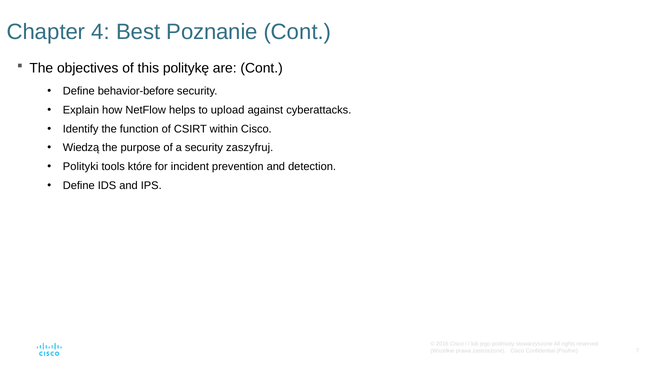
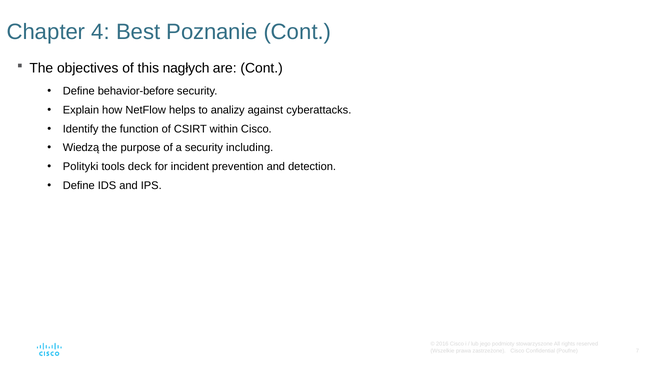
politykę: politykę -> nagłych (186, 68)
upload: upload -> analizy (228, 110)
zaszyfruj: zaszyfruj -> including (250, 148)
które: które -> deck (140, 166)
